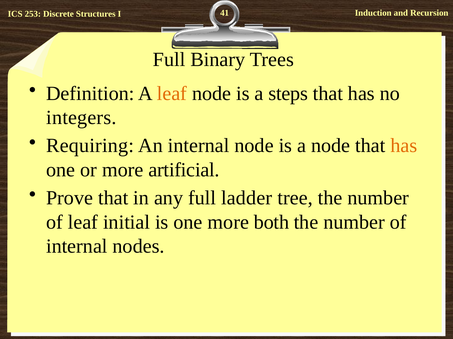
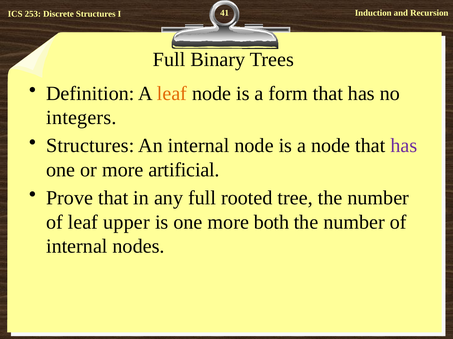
steps: steps -> form (288, 94)
Requiring: Requiring -> Structures (90, 146)
has colour: orange -> purple (404, 146)
ladder: ladder -> rooted (247, 198)
initial: initial -> upper (126, 223)
